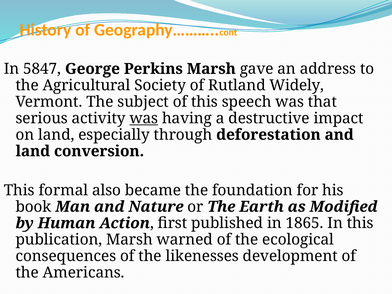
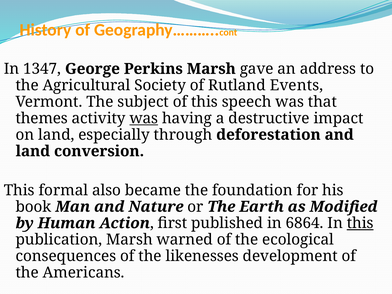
5847: 5847 -> 1347 (42, 69)
Widely: Widely -> Events (297, 85)
serious: serious -> themes (42, 118)
1865: 1865 -> 6864 (305, 223)
this underline: none -> present (360, 223)
